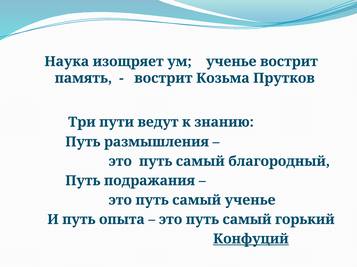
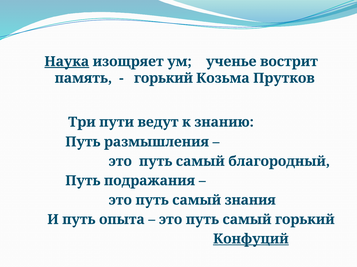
Наука underline: none -> present (67, 62)
вострит: вострит -> горький (163, 78)
самый ученье: ученье -> знания (250, 201)
